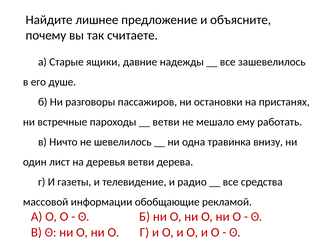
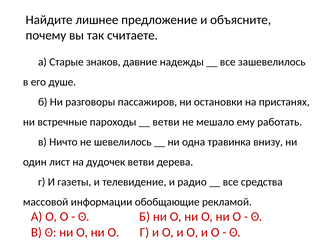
ящики: ящики -> знаков (103, 62)
деревья: деревья -> дудочек (106, 162)
